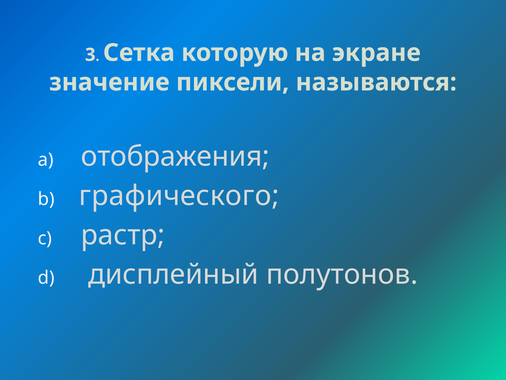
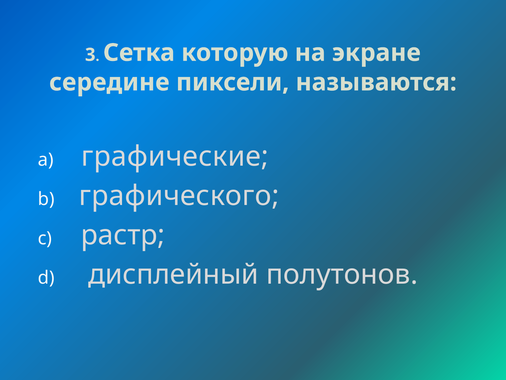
значение: значение -> середине (109, 82)
отображения: отображения -> графические (175, 156)
